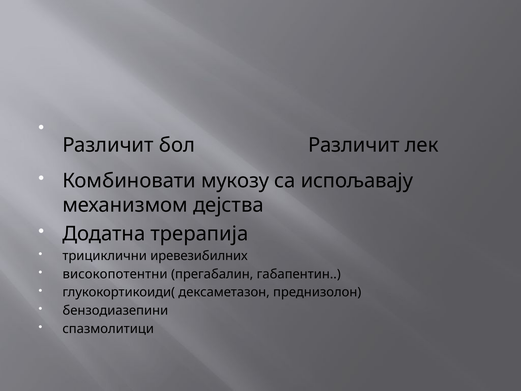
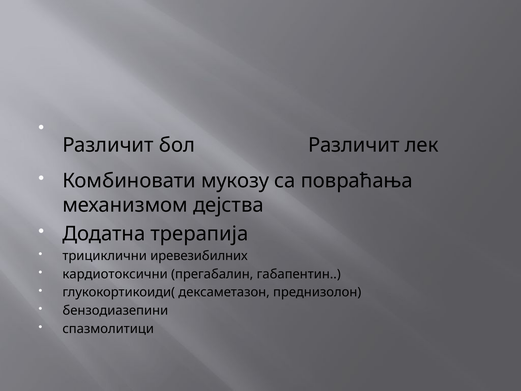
испољавају: испољавају -> повраћања (357, 181)
високопотентни: високопотентни -> кардиотоксични (115, 274)
